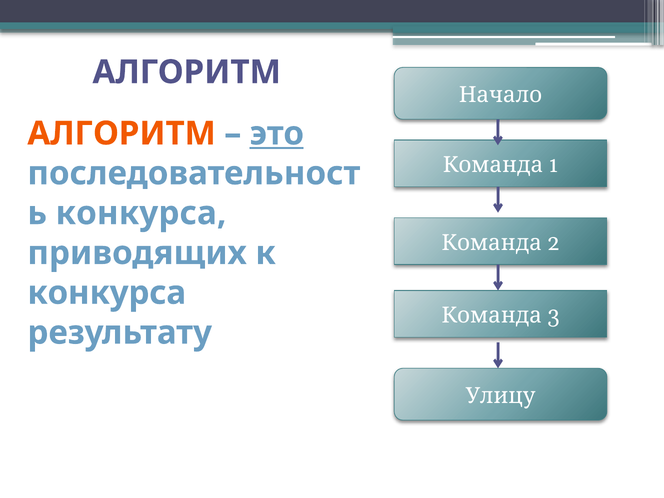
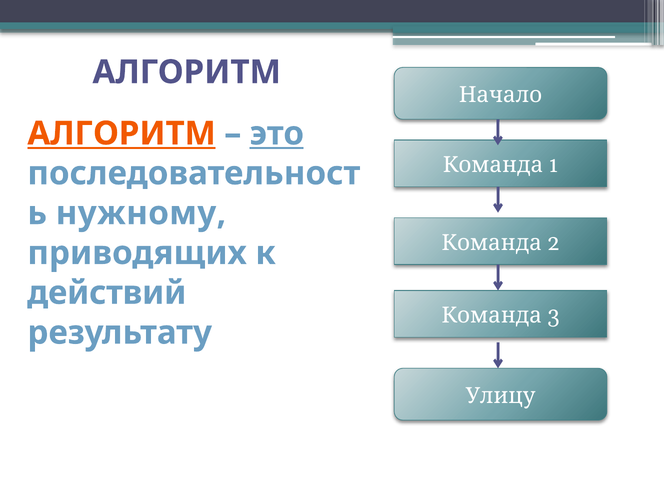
АЛГОРИТМ underline: none -> present (122, 134)
конкурса: конкурса -> нужному (141, 213)
конкурса: конкурса -> действий (107, 293)
